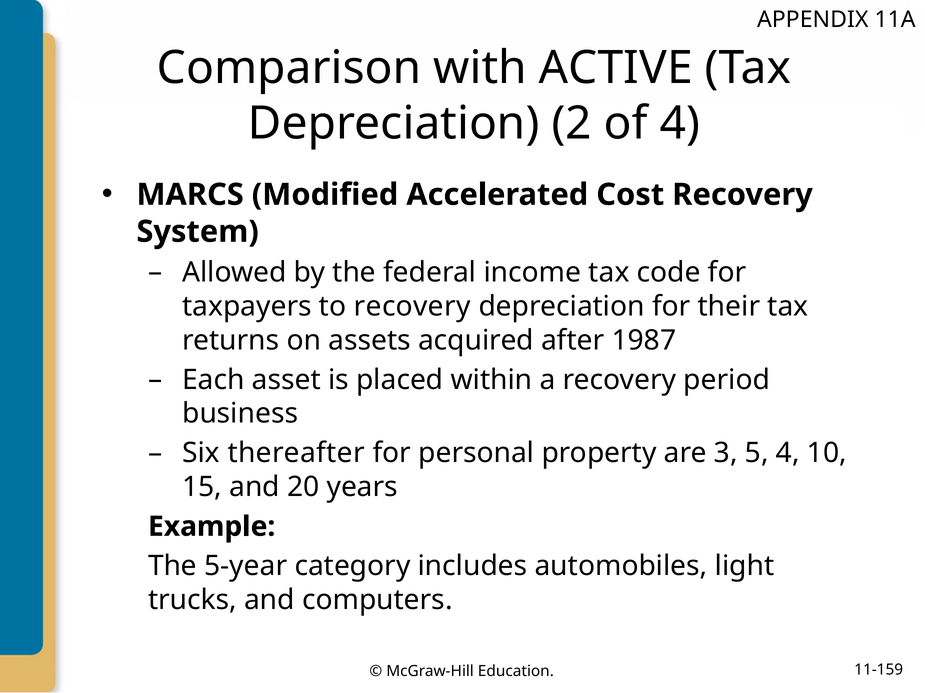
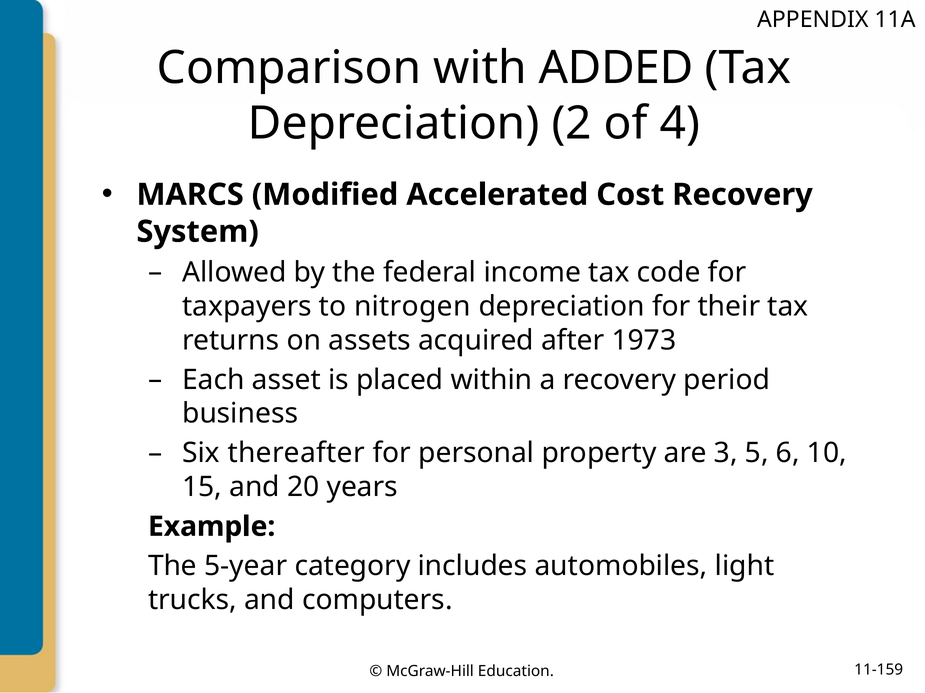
ACTIVE: ACTIVE -> ADDED (616, 68)
to recovery: recovery -> nitrogen (412, 307)
1987: 1987 -> 1973 (644, 341)
5 4: 4 -> 6 (788, 454)
